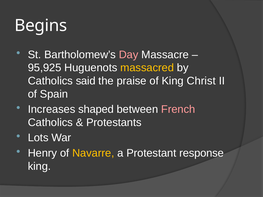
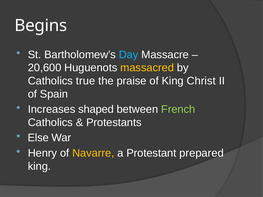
Day colour: pink -> light blue (129, 55)
95,925: 95,925 -> 20,600 (45, 68)
said: said -> true (86, 81)
French colour: pink -> light green (178, 109)
Lots: Lots -> Else (38, 138)
response: response -> prepared (202, 153)
